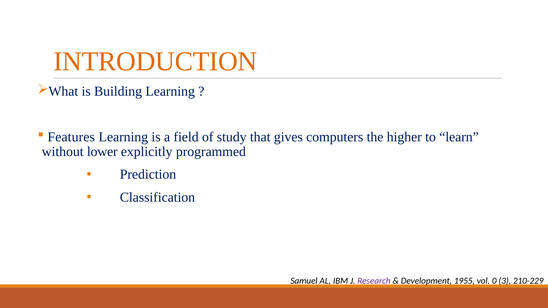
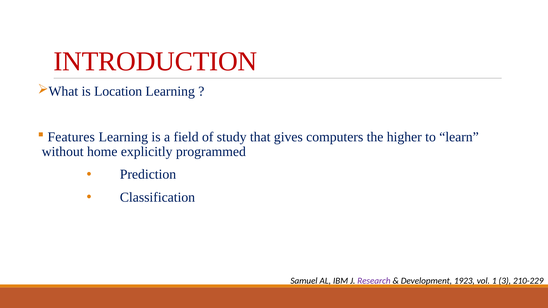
INTRODUCTION colour: orange -> red (155, 61)
Building: Building -> Location (118, 91)
lower: lower -> home (102, 152)
1955: 1955 -> 1923 (464, 281)
0: 0 -> 1 (494, 281)
